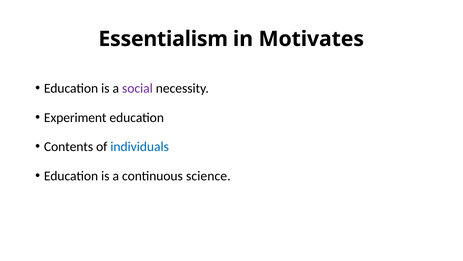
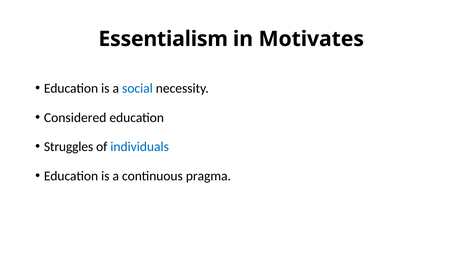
social colour: purple -> blue (137, 88)
Experiment: Experiment -> Considered (75, 117)
Contents: Contents -> Struggles (69, 147)
science: science -> pragma (208, 176)
